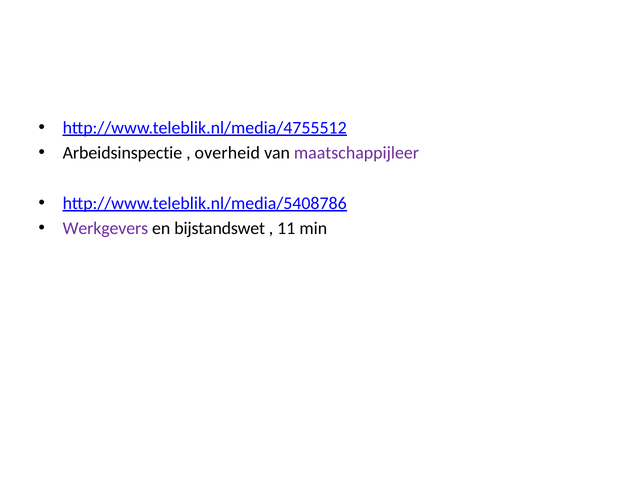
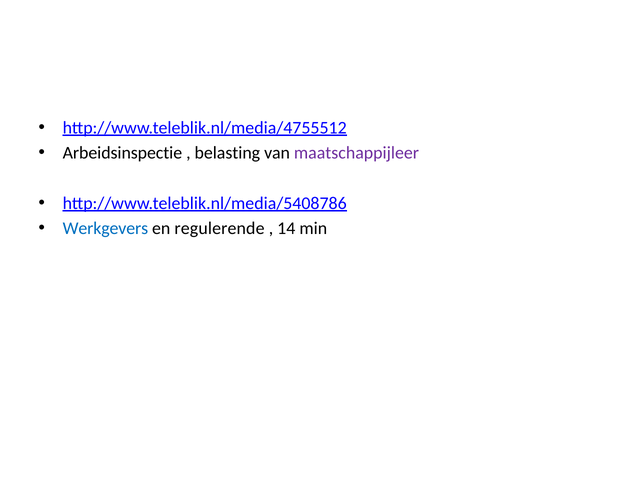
overheid: overheid -> belasting (227, 153)
Werkgevers colour: purple -> blue (105, 229)
bijstandswet: bijstandswet -> regulerende (219, 229)
11: 11 -> 14 (286, 229)
